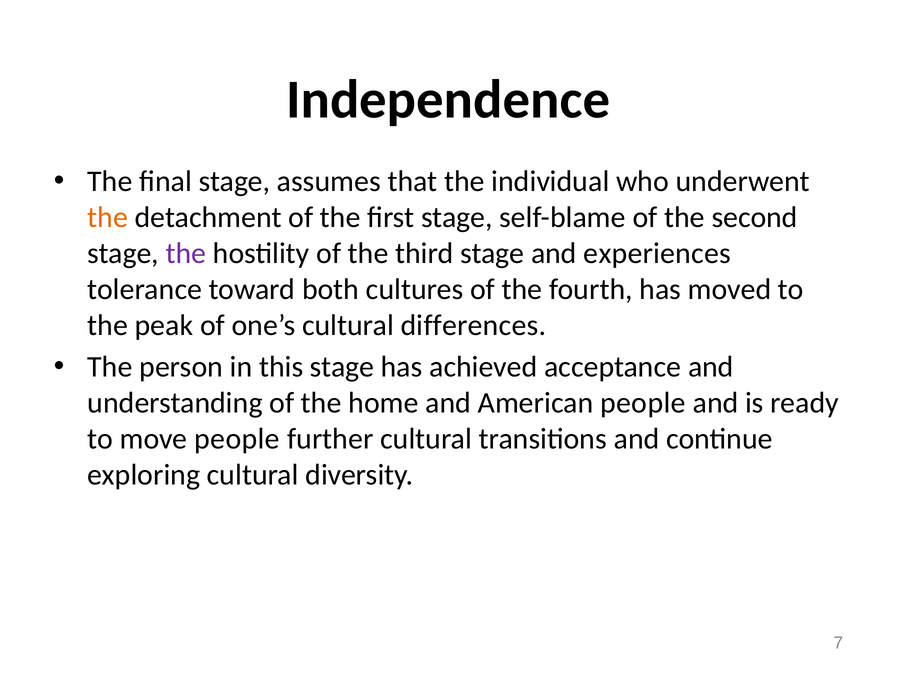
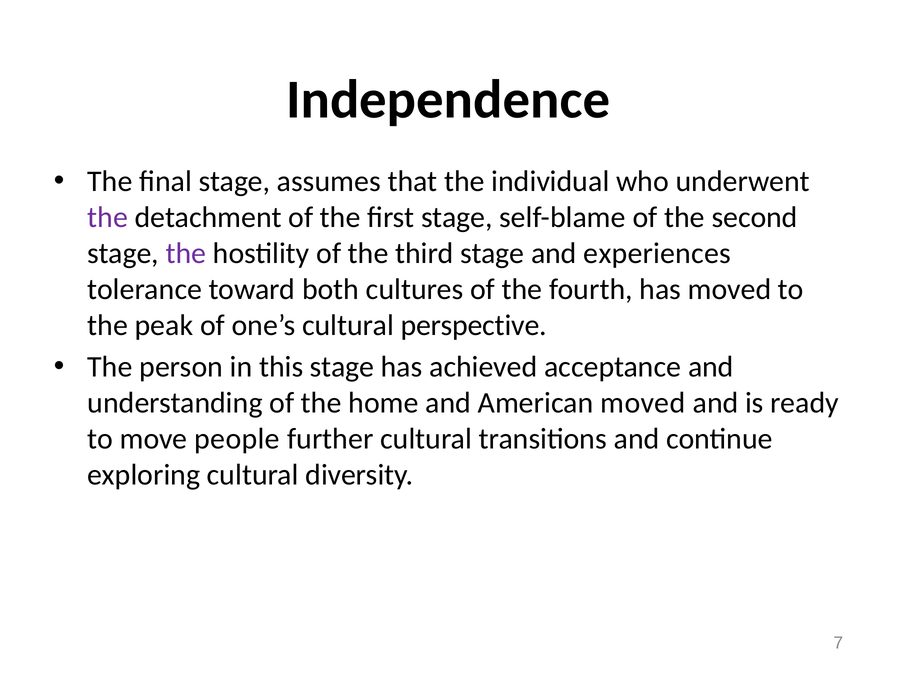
the colour: orange -> purple (108, 217)
differences: differences -> perspective (474, 325)
American people: people -> moved (643, 403)
